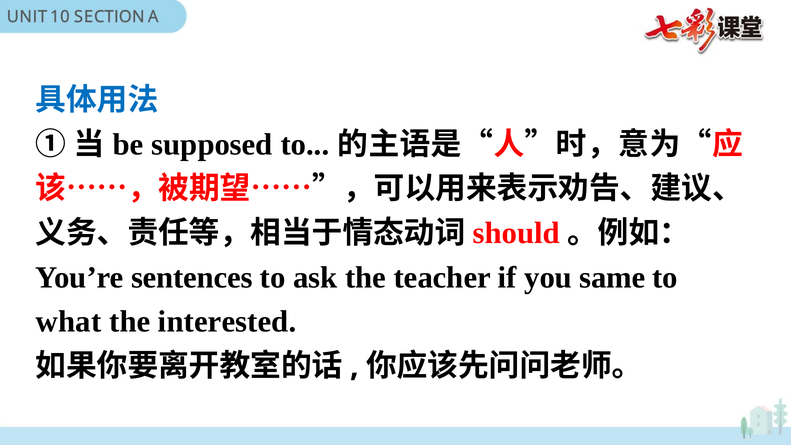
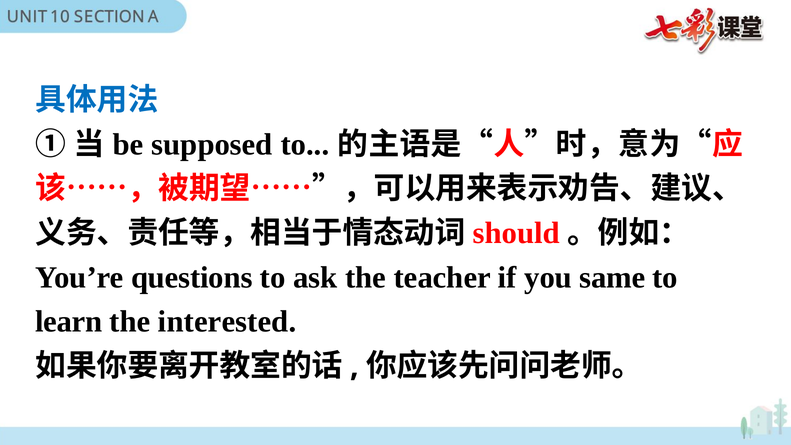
sentences: sentences -> questions (192, 277)
what: what -> learn (69, 322)
